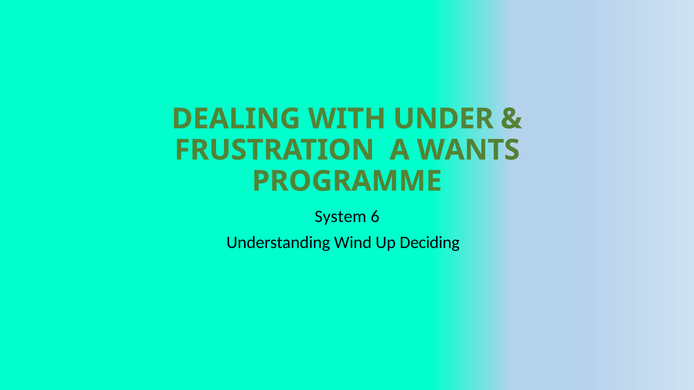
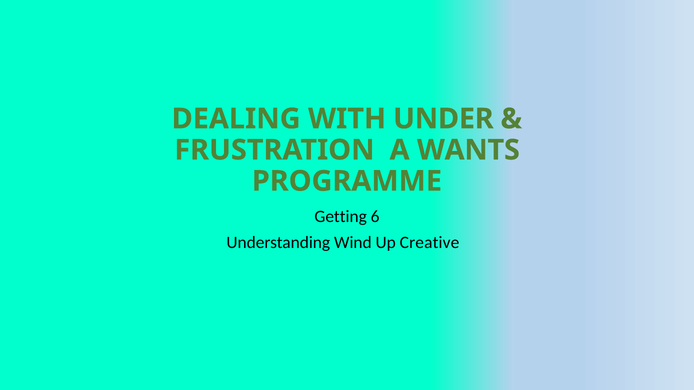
System: System -> Getting (341, 217)
Deciding: Deciding -> Creative (430, 243)
